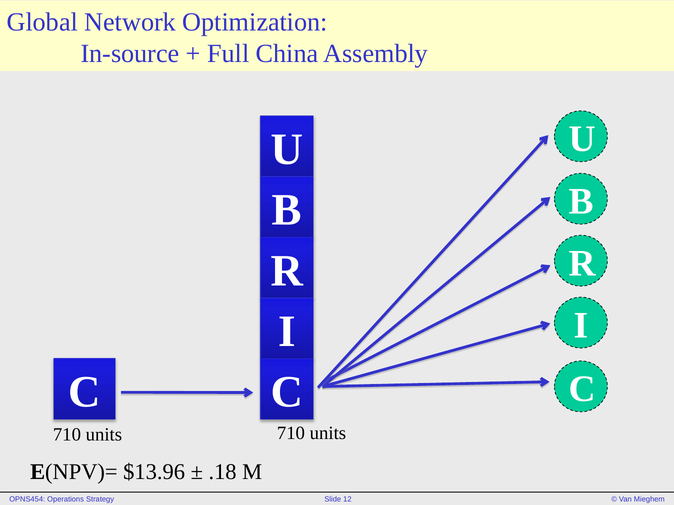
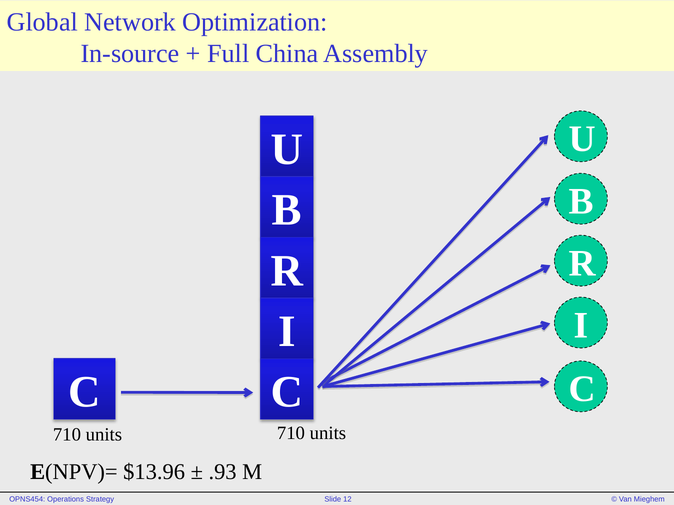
.18: .18 -> .93 (223, 472)
